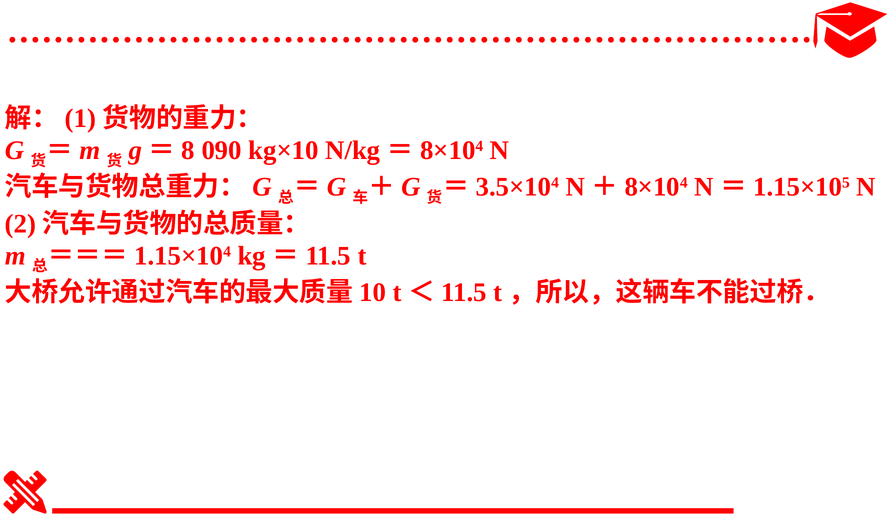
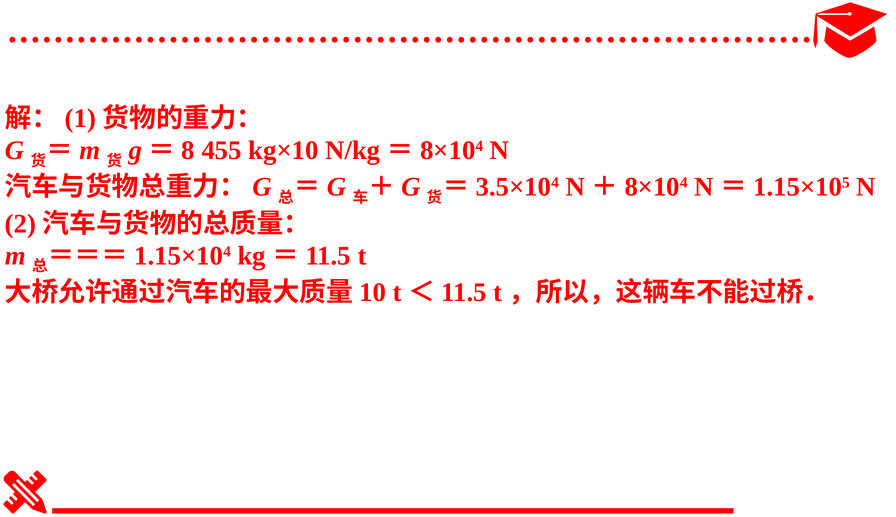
090: 090 -> 455 (222, 151)
